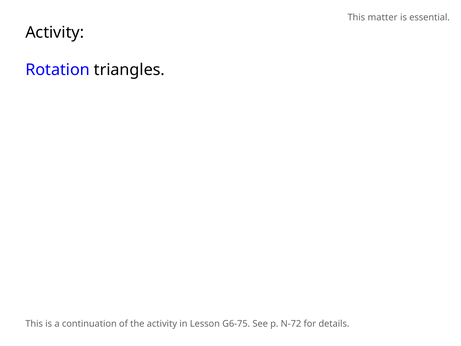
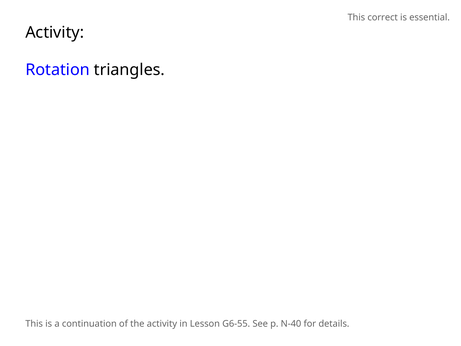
matter: matter -> correct (383, 17)
G6-75: G6-75 -> G6-55 (236, 323)
N-72: N-72 -> N-40 (291, 323)
